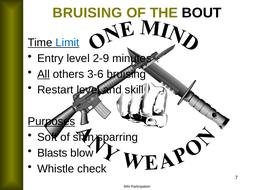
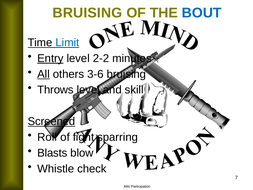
BOUT colour: black -> blue (202, 13)
Entry underline: none -> present (50, 58)
2-9: 2-9 -> 2-2 (101, 58)
Restart: Restart -> Throws (55, 90)
Purposes: Purposes -> Screened (51, 121)
Soft: Soft -> Roll (47, 137)
shin: shin -> fight (83, 137)
